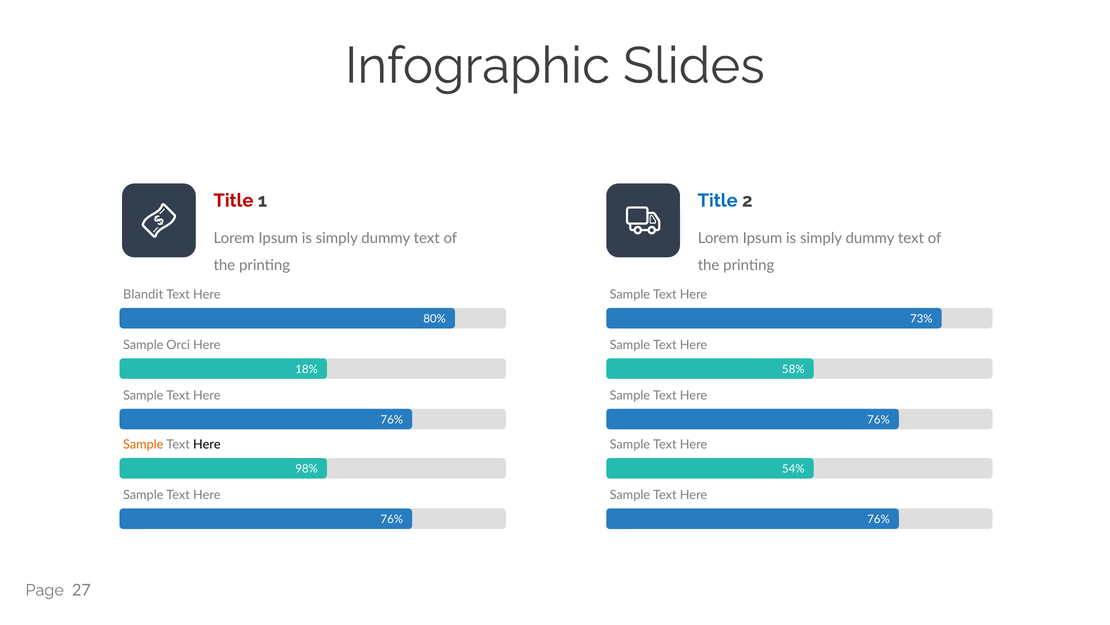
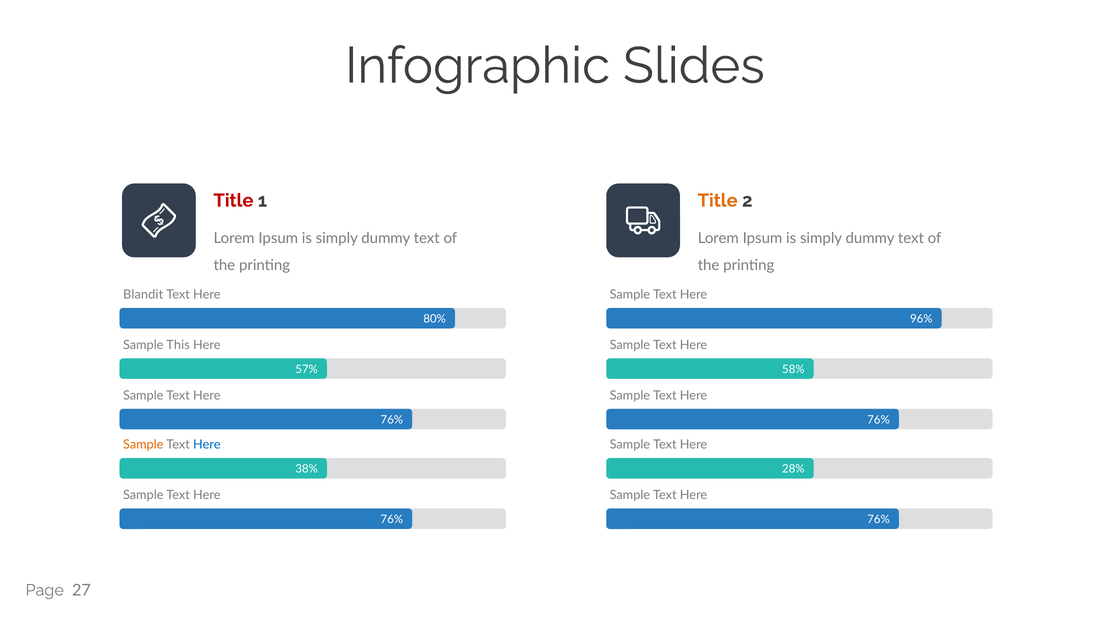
Title colour: blue -> orange (718, 200)
73%: 73% -> 96% (921, 319)
Orci: Orci -> This (178, 345)
18%: 18% -> 57% (307, 369)
Here colour: black -> blue (207, 444)
98%: 98% -> 38% (307, 469)
54%: 54% -> 28% (793, 469)
